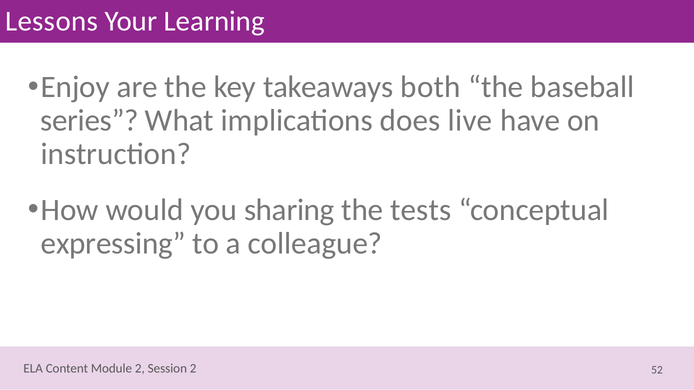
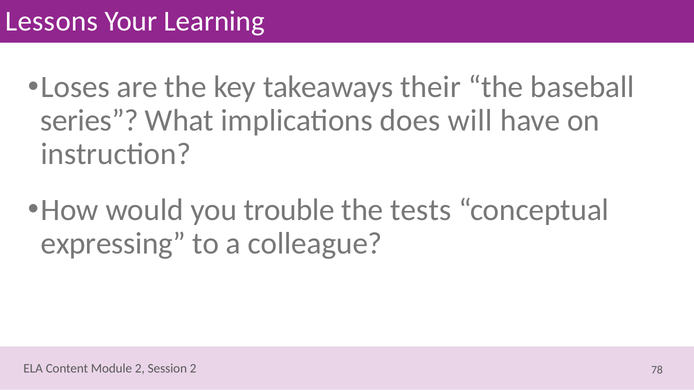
Enjoy: Enjoy -> Loses (75, 87)
both: both -> their (431, 87)
live: live -> will (470, 121)
sharing: sharing -> trouble (289, 210)
52: 52 -> 78 (657, 370)
